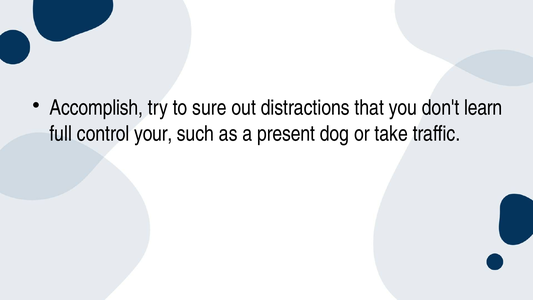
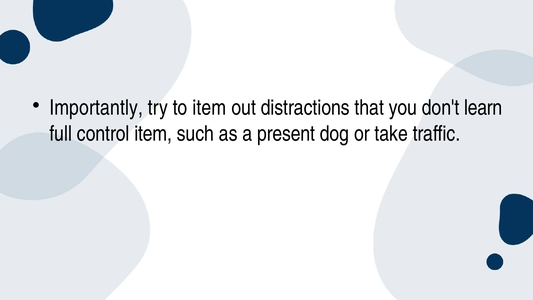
Accomplish: Accomplish -> Importantly (96, 108)
to sure: sure -> item (209, 108)
control your: your -> item (153, 134)
